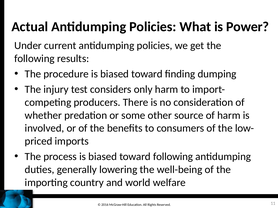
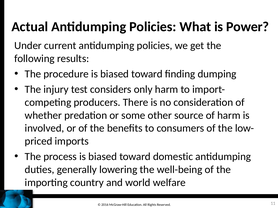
toward following: following -> domestic (173, 157)
